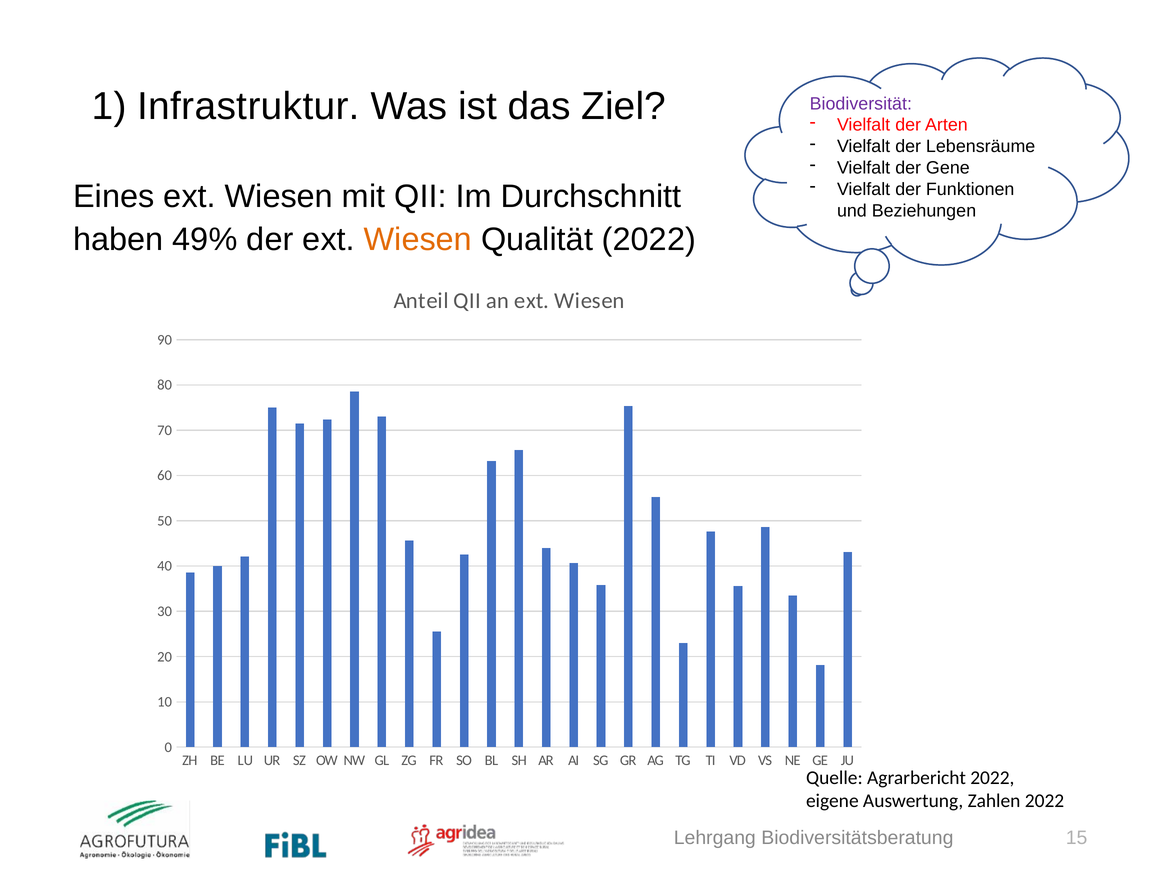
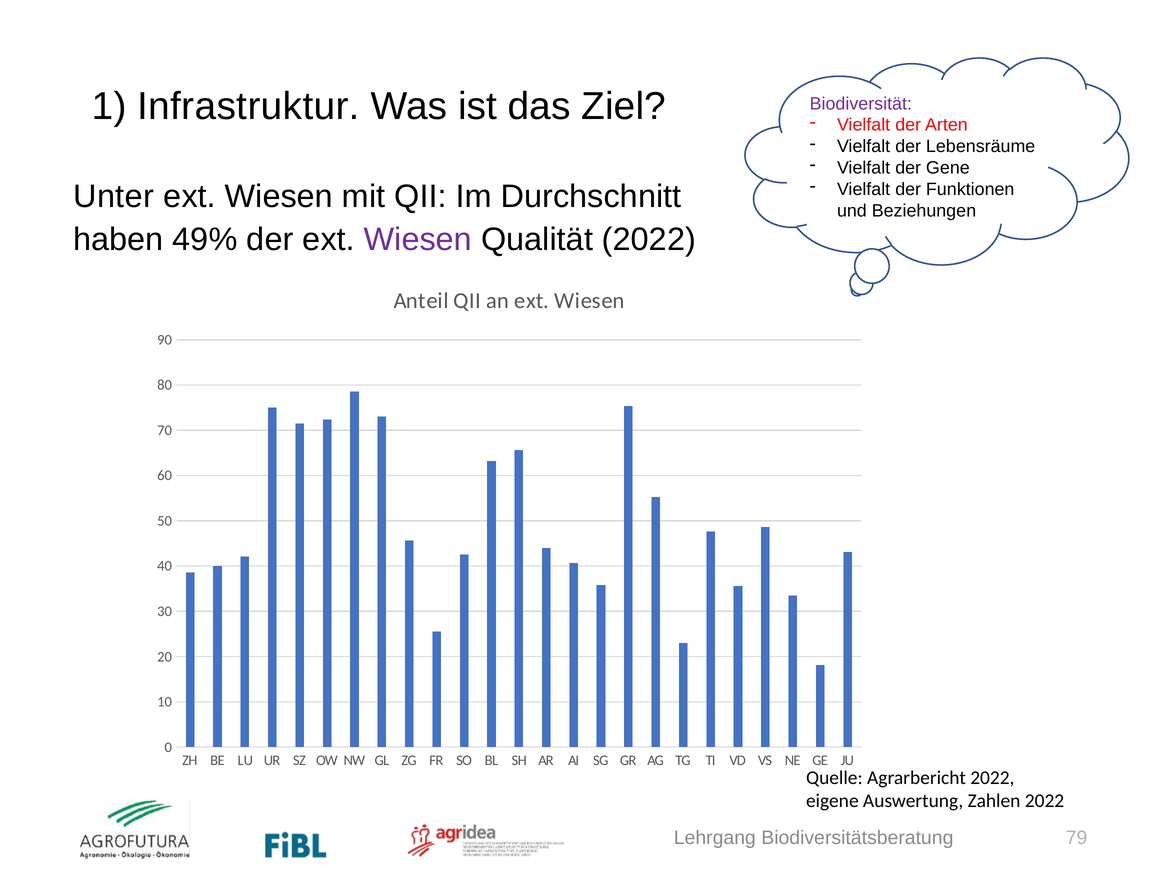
Eines: Eines -> Unter (114, 196)
Wiesen colour: orange -> purple (418, 239)
15: 15 -> 79 (1077, 838)
